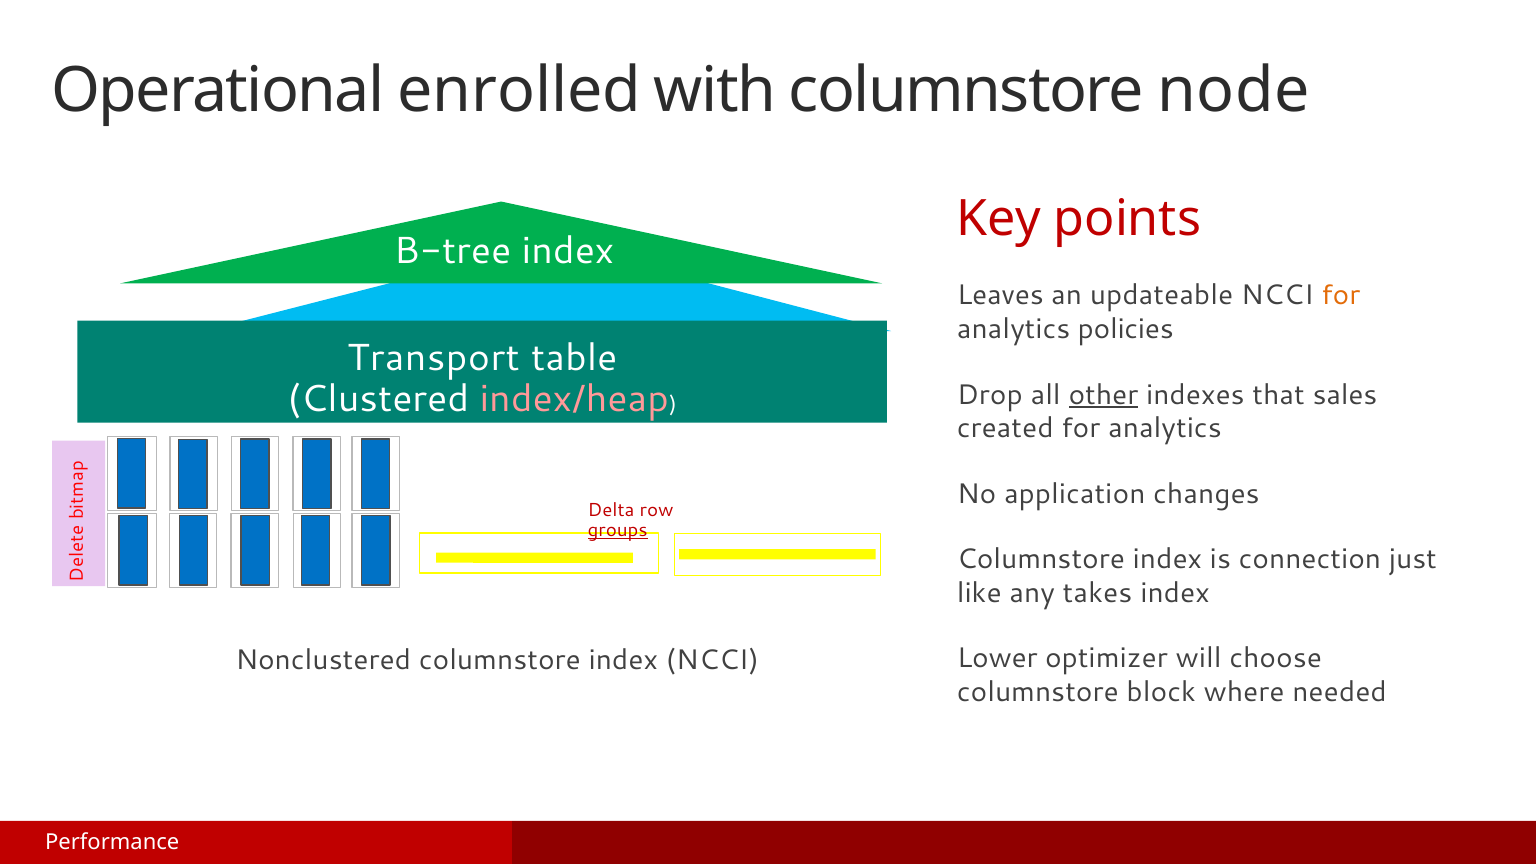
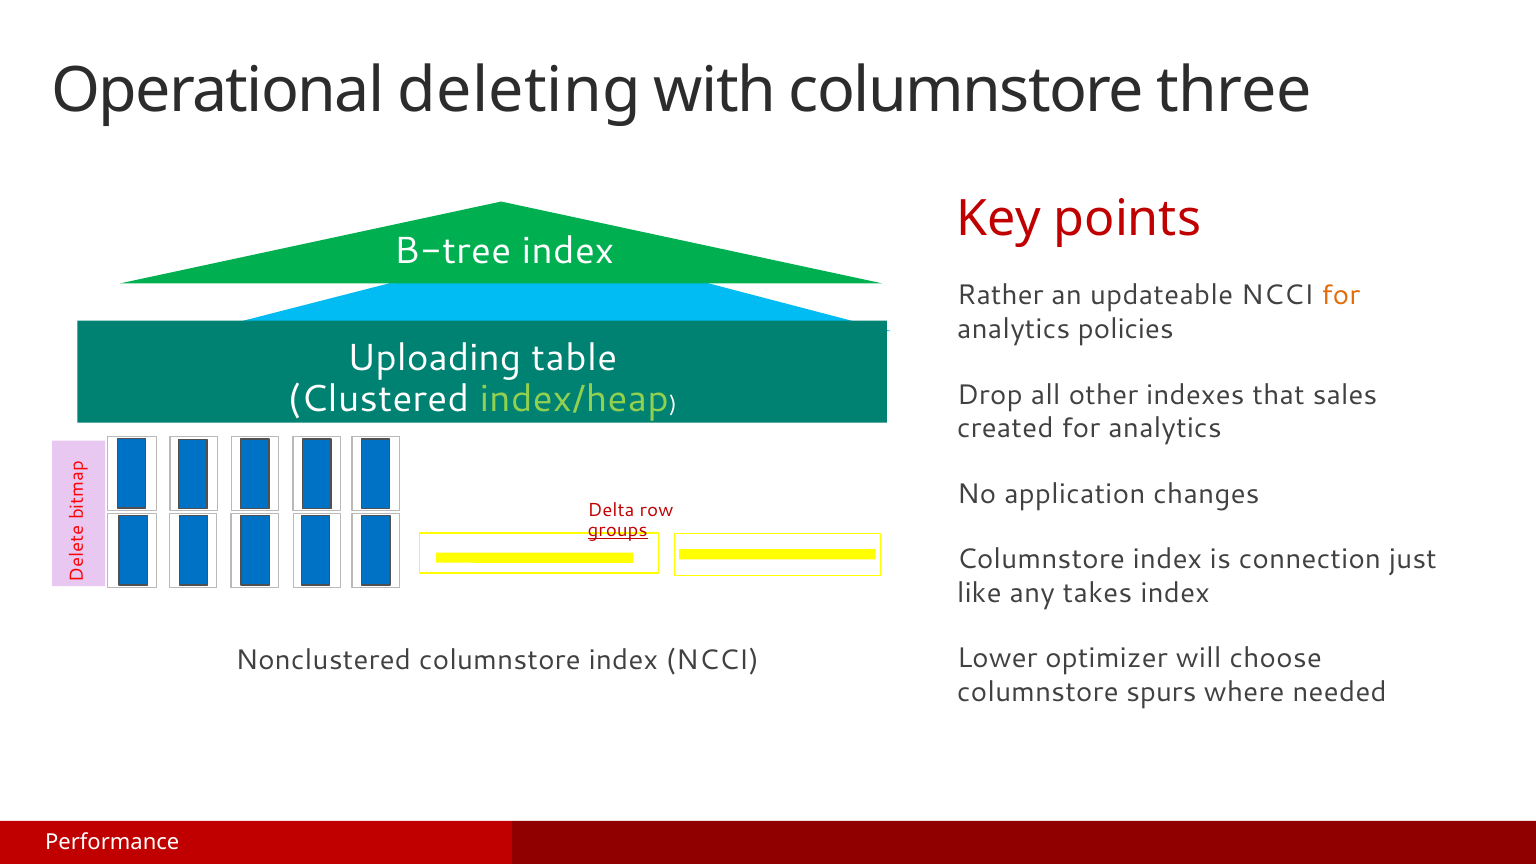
enrolled: enrolled -> deleting (519, 91)
node: node -> three (1234, 91)
Leaves: Leaves -> Rather (1000, 295)
Transport: Transport -> Uploading (434, 358)
other underline: present -> none (1103, 395)
index/heap colour: pink -> light green (574, 399)
block: block -> spurs (1161, 692)
